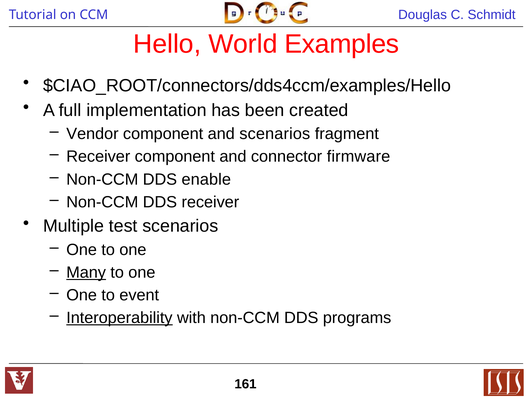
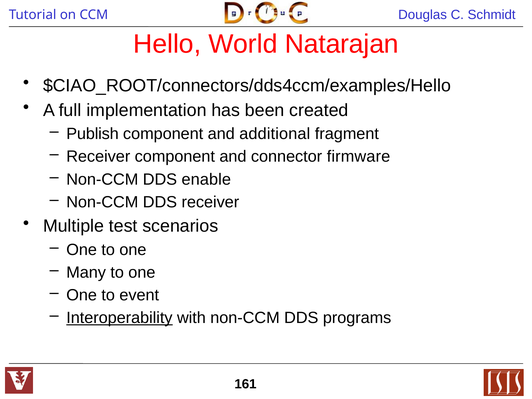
Examples: Examples -> Natarajan (342, 44)
Vendor: Vendor -> Publish (92, 134)
and scenarios: scenarios -> additional (275, 134)
Many underline: present -> none (86, 272)
